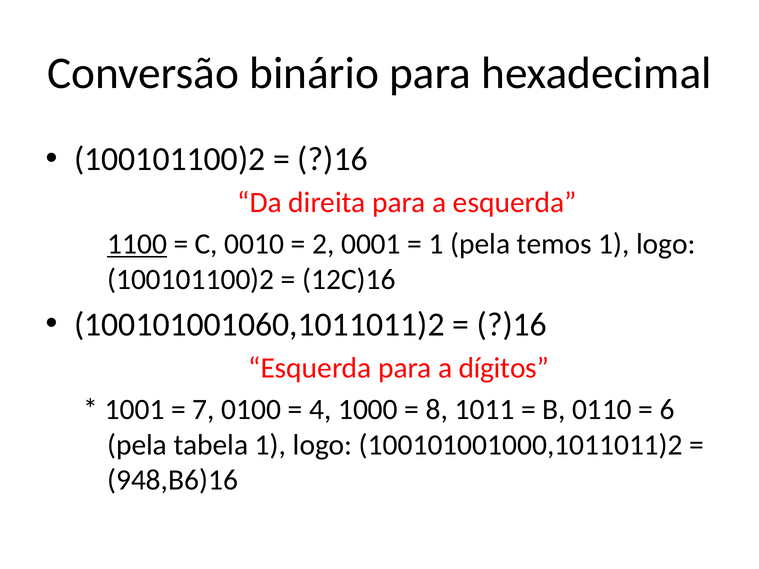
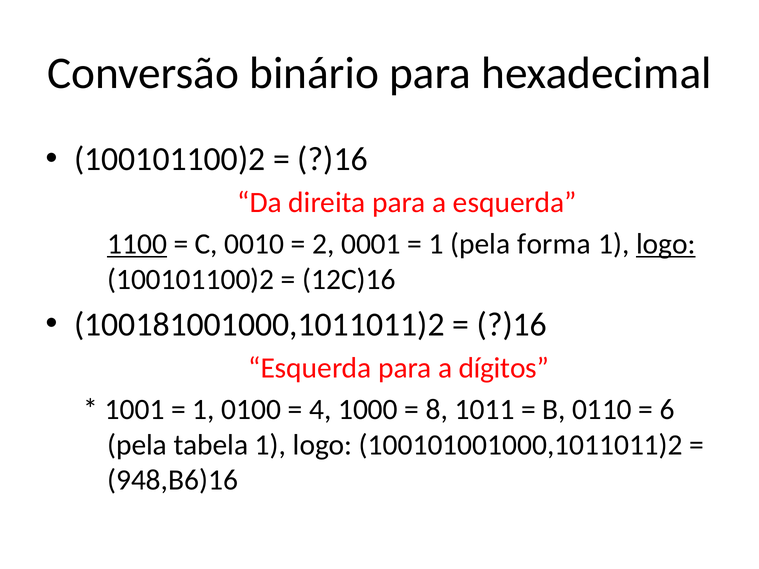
temos: temos -> forma (554, 244)
logo underline: none -> present (666, 244)
100101001060,1011011)2: 100101001060,1011011)2 -> 100181001000,1011011)2 (259, 325)
7: 7 -> 1 (204, 410)
